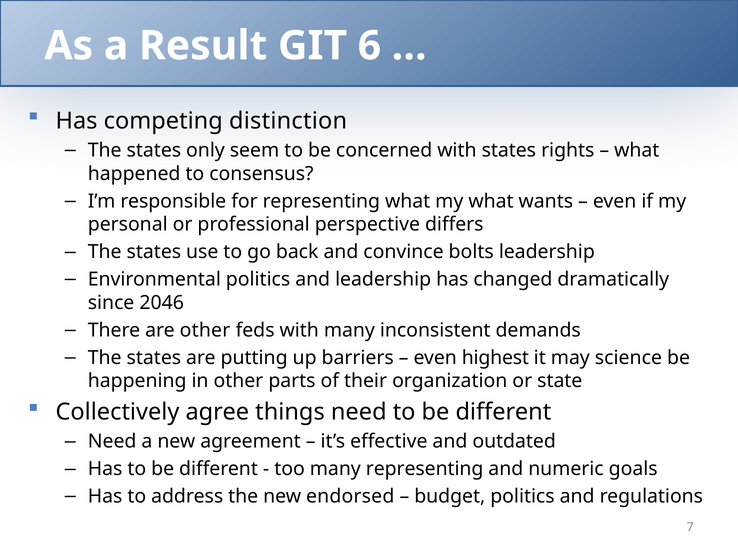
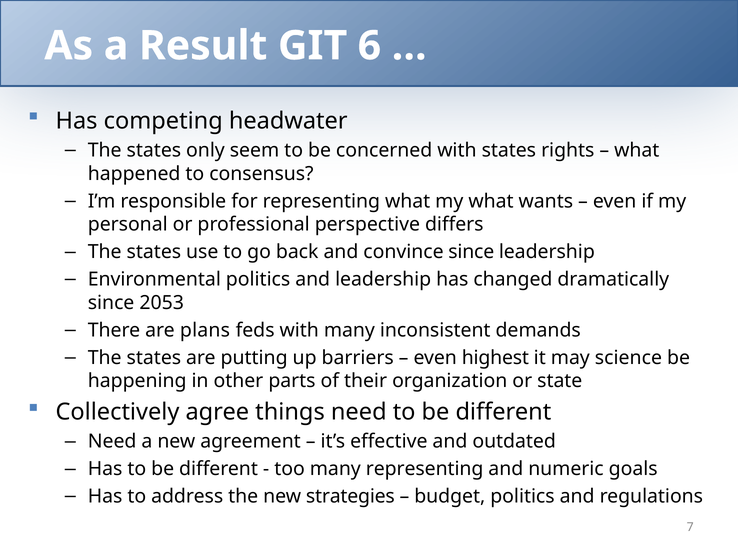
distinction: distinction -> headwater (288, 121)
convince bolts: bolts -> since (471, 252)
2046: 2046 -> 2053 (162, 303)
are other: other -> plans (205, 330)
endorsed: endorsed -> strategies (350, 497)
